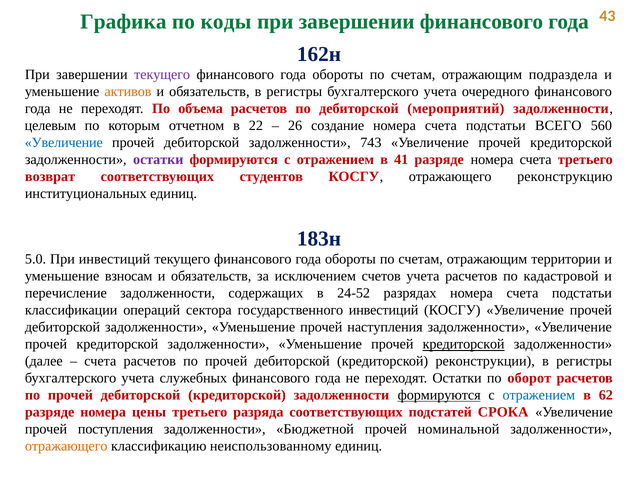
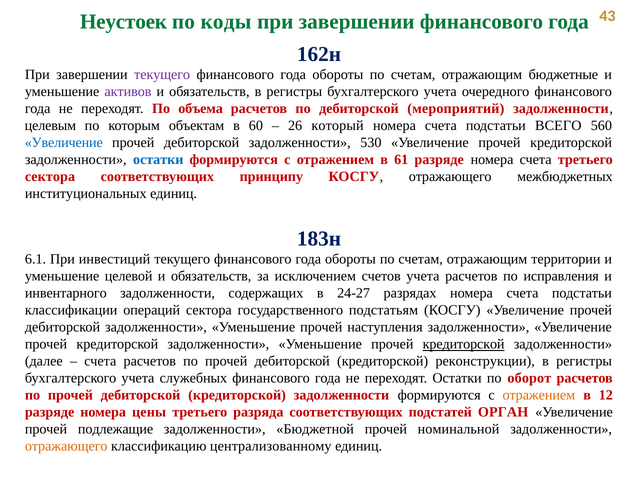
Графика: Графика -> Неустоек (124, 22)
подраздела: подраздела -> бюджетные (563, 75)
активов colour: orange -> purple (128, 92)
отчетном: отчетном -> объектам (197, 126)
22: 22 -> 60 (256, 126)
создание: создание -> который (338, 126)
743: 743 -> 530 (371, 143)
остатки colour: purple -> blue (158, 160)
41: 41 -> 61 (401, 160)
возврат: возврат -> сектора (50, 177)
студентов: студентов -> принципу (271, 177)
реконструкцию: реконструкцию -> межбюджетных (565, 177)
5.0: 5.0 -> 6.1 (36, 259)
взносам: взносам -> целевой (129, 276)
кадастровой: кадастровой -> исправления (561, 276)
перечисление: перечисление -> инвентарного (66, 293)
24-52: 24-52 -> 24-27 (354, 293)
государственного инвестиций: инвестиций -> подстатьям (384, 310)
формируются underline: present -> none (439, 395)
отражением colour: blue -> orange (539, 395)
62: 62 -> 12 (606, 395)
СРОКА: СРОКА -> ОРГАН (503, 412)
поступления: поступления -> подлежащие (116, 429)
неиспользованному: неиспользованному -> централизованному (271, 446)
